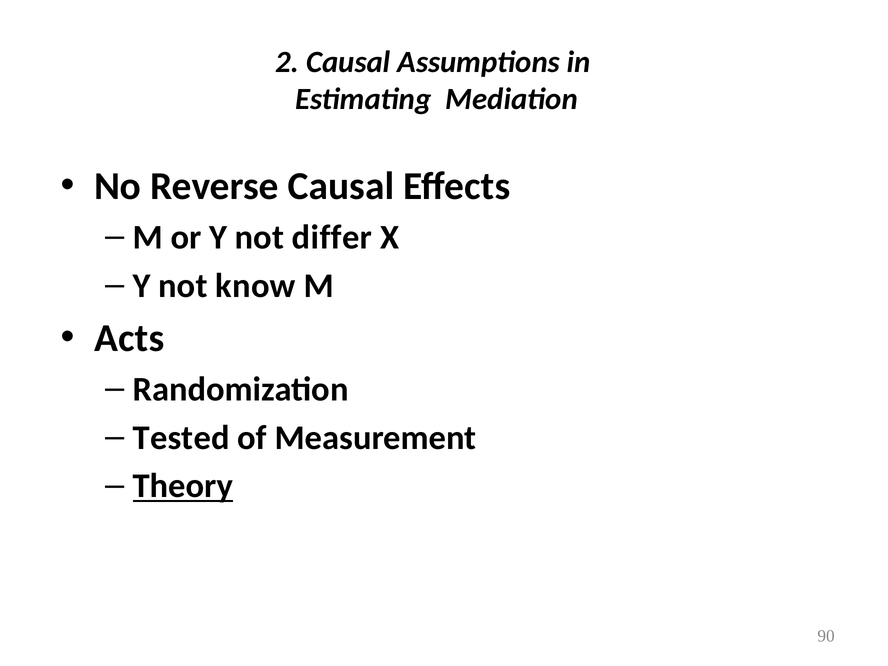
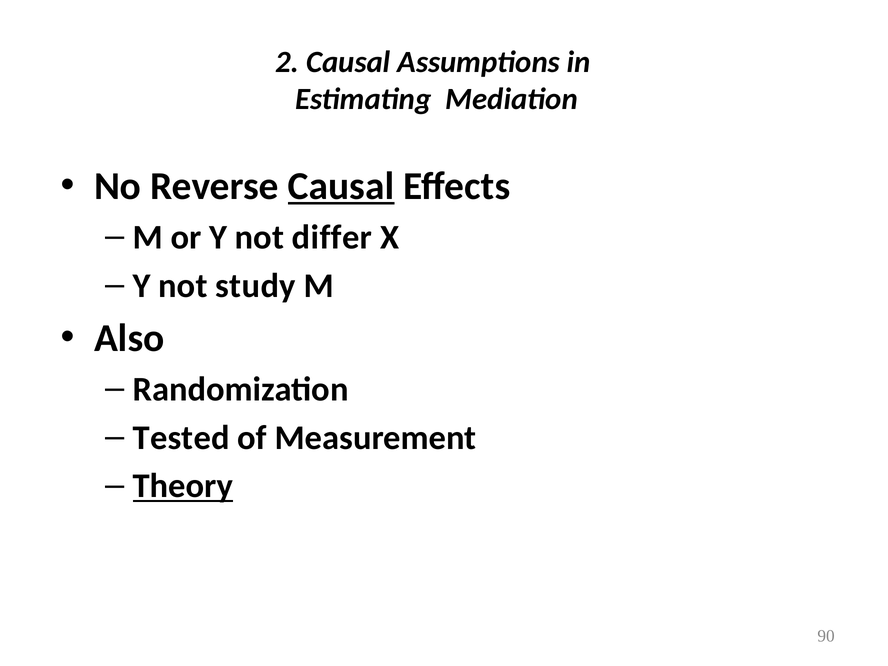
Causal underline: none -> present (341, 186)
know: know -> study (255, 286)
Acts: Acts -> Also (129, 338)
